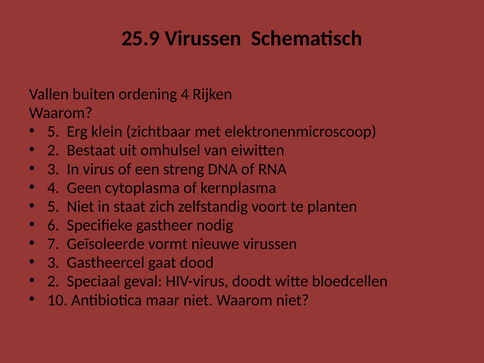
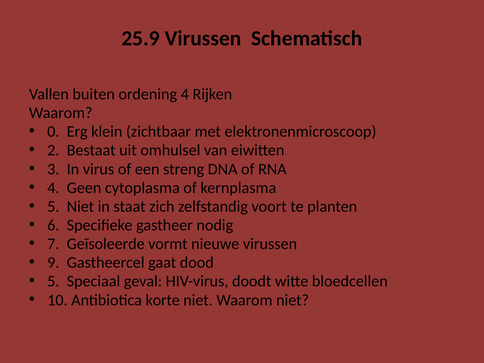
5: 5 -> 0 (53, 132)
3: 3 -> 9 (53, 263)
2: 2 -> 5 (53, 281)
maar: maar -> korte (163, 300)
